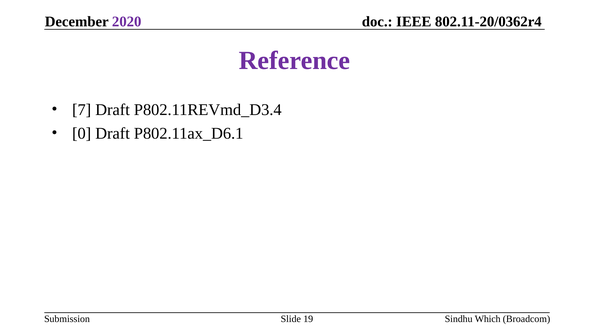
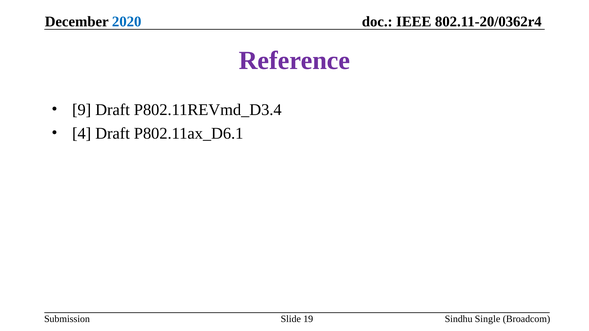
2020 colour: purple -> blue (127, 22)
7: 7 -> 9 (82, 110)
0: 0 -> 4 (82, 134)
Which: Which -> Single (488, 319)
